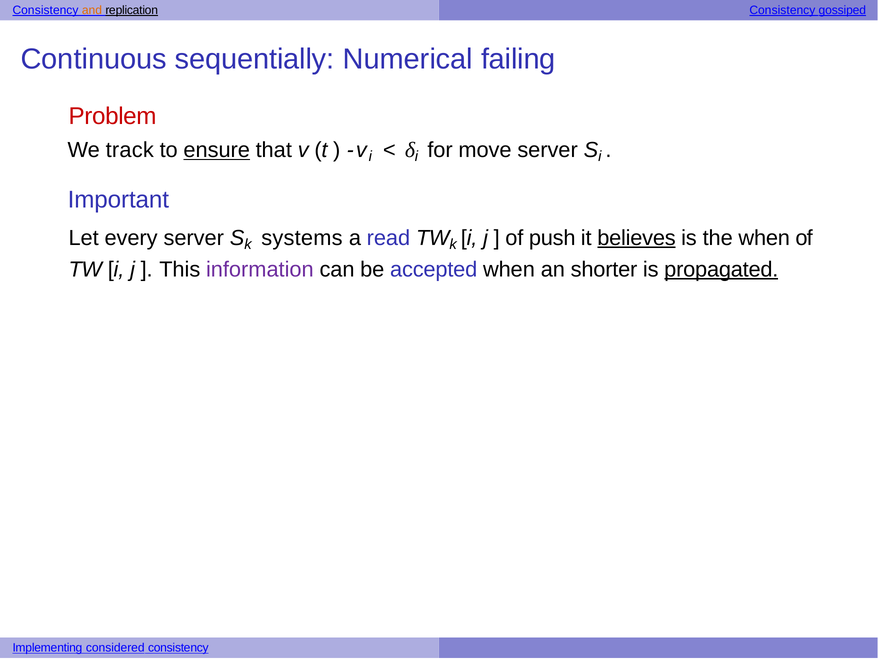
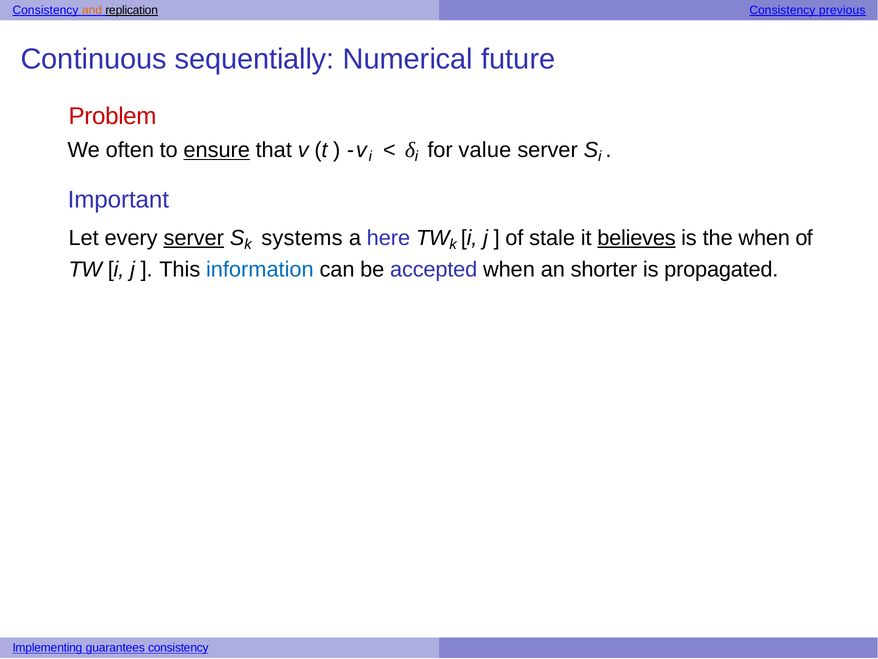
gossiped: gossiped -> previous (842, 10)
failing: failing -> future (518, 59)
track: track -> often (130, 150)
move: move -> value (485, 150)
server underline: none -> present (194, 238)
read: read -> here (388, 238)
push: push -> stale (552, 238)
information colour: purple -> blue (260, 270)
propagated underline: present -> none (721, 270)
considered: considered -> guarantees (115, 648)
